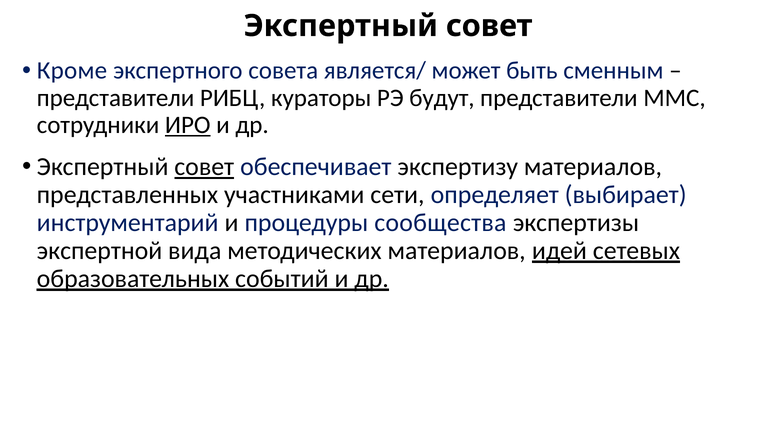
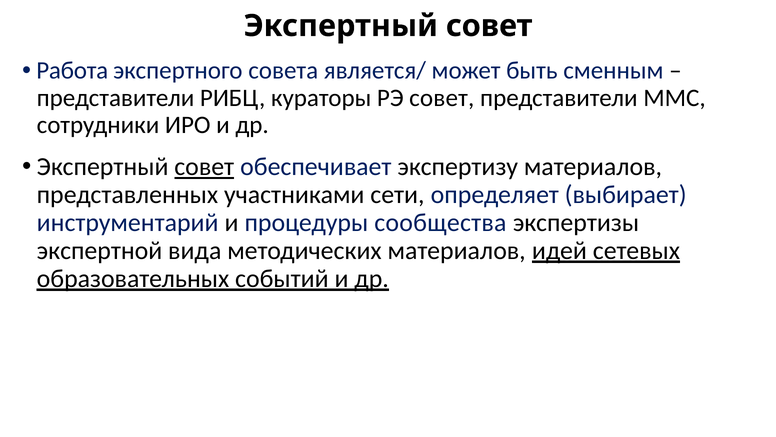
Кроме: Кроме -> Работа (72, 71)
РЭ будут: будут -> совет (442, 98)
ИРО underline: present -> none (188, 125)
